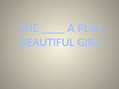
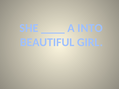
PLAY: PLAY -> INTO (90, 28)
